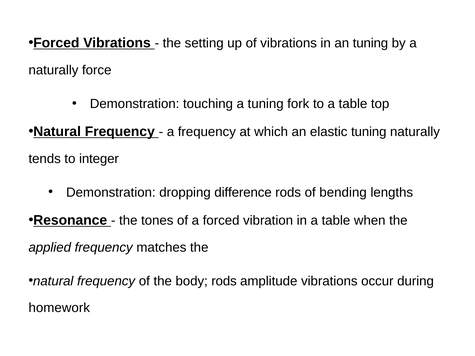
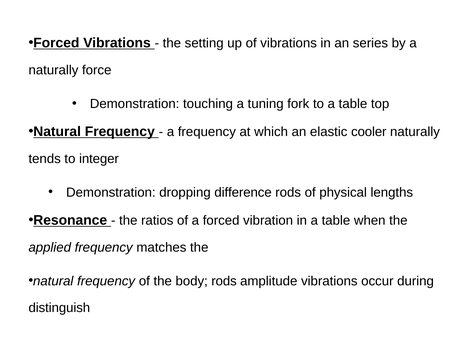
an tuning: tuning -> series (370, 43)
elastic tuning: tuning -> cooler (369, 132)
bending: bending -> physical (343, 193)
tones: tones -> ratios (157, 221)
homework: homework -> distinguish (59, 308)
